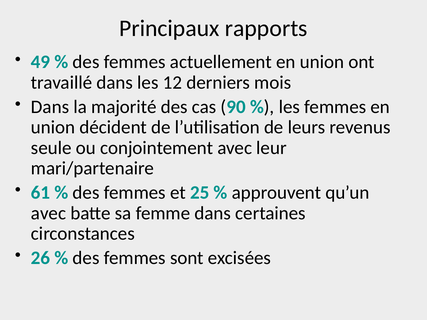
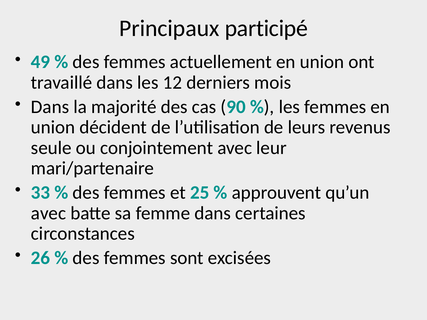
rapports: rapports -> participé (266, 28)
61: 61 -> 33 (41, 193)
